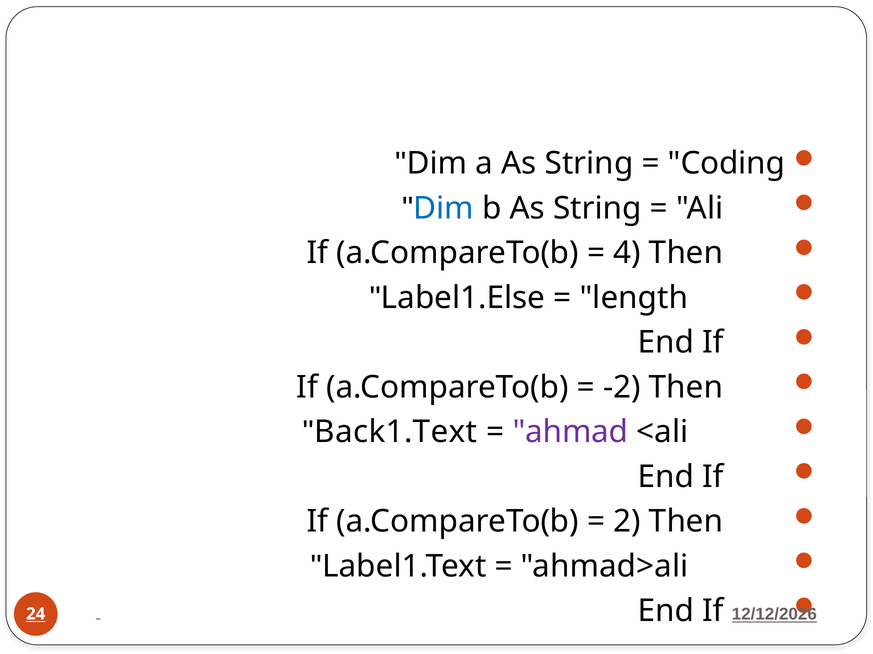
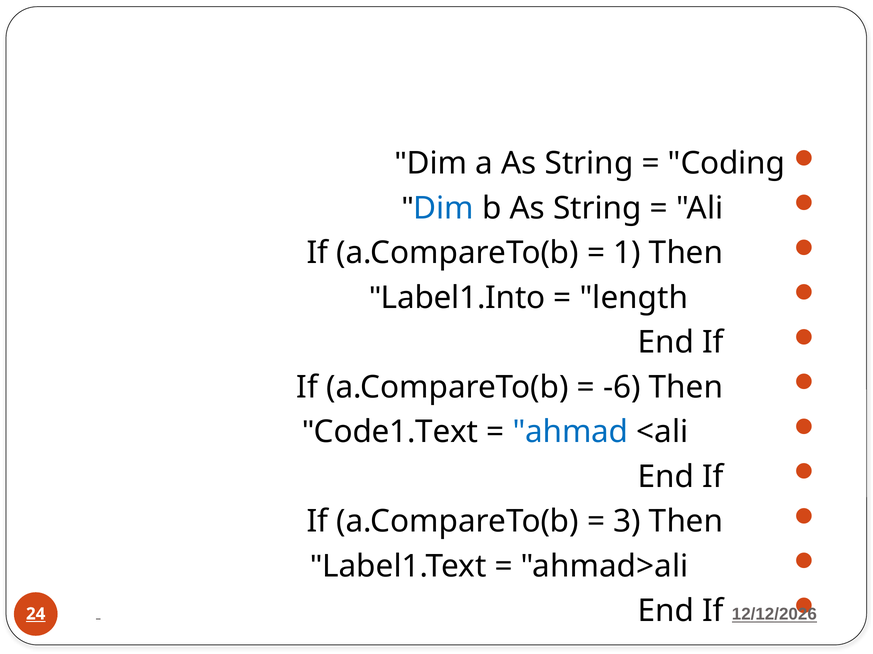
4: 4 -> 1 (627, 253)
Label1.Else: Label1.Else -> Label1.Into (463, 298)
-2: -2 -> -6 (622, 388)
Back1.Text: Back1.Text -> Code1.Text (396, 432)
ahmad colour: purple -> blue (570, 432)
2: 2 -> 3 (627, 522)
